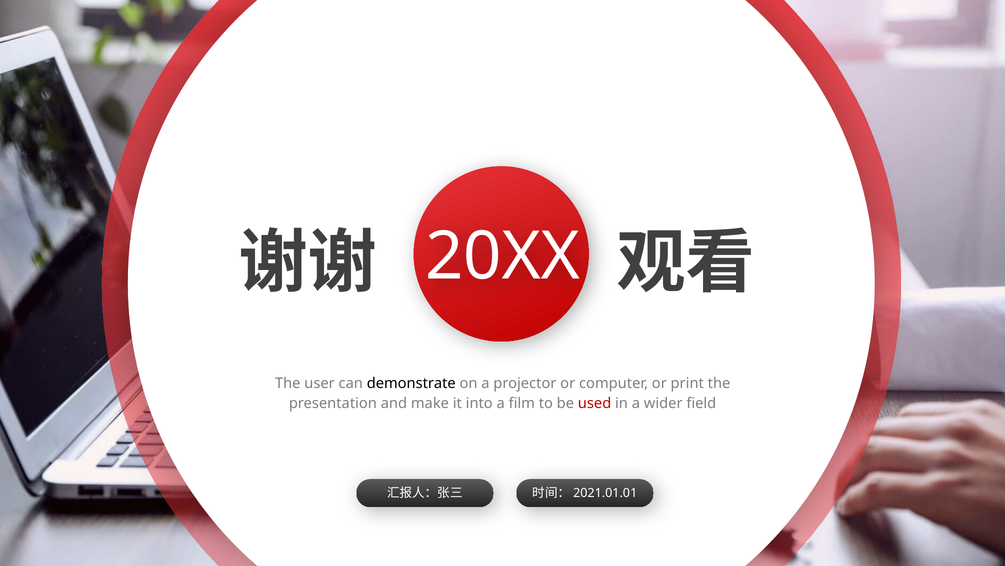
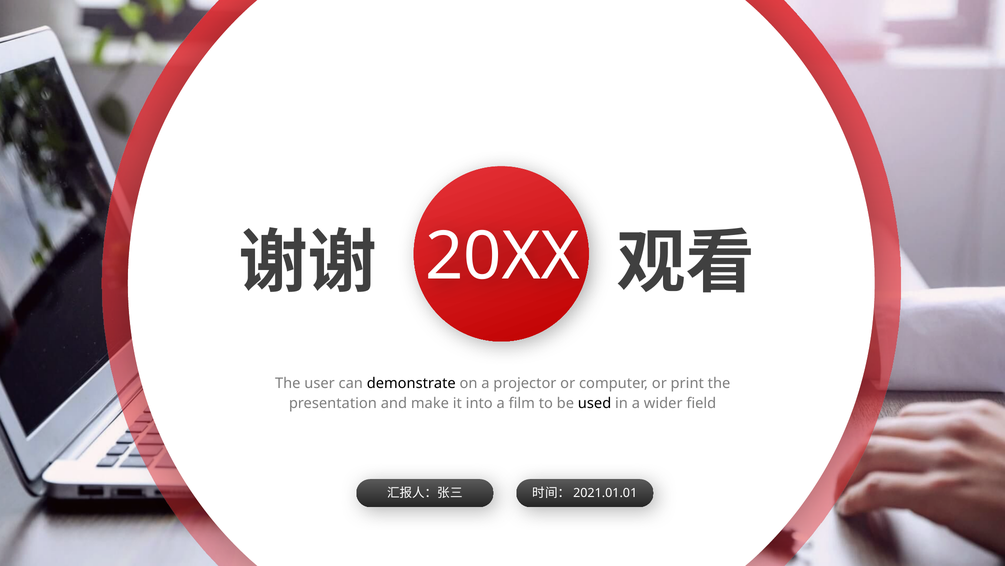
used colour: red -> black (595, 403)
